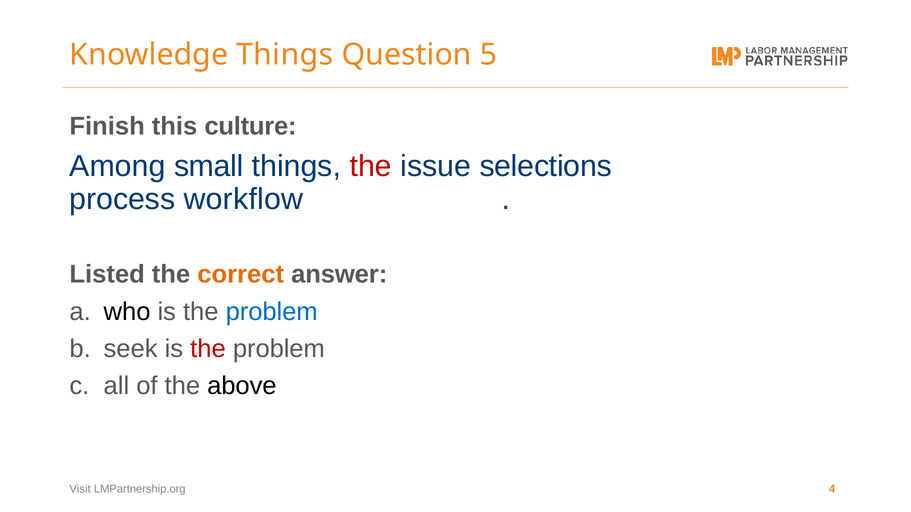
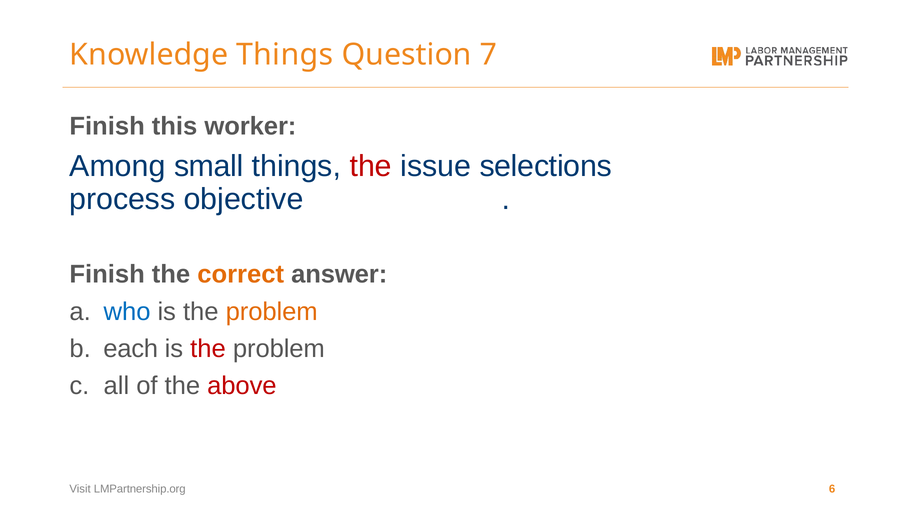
5: 5 -> 7 (488, 55)
culture: culture -> worker (250, 126)
workflow: workflow -> objective (244, 199)
Listed: Listed -> Finish (107, 275)
who colour: black -> blue (127, 312)
problem colour: blue -> orange (272, 312)
seek: seek -> each (131, 349)
above colour: black -> red (242, 386)
4: 4 -> 6 (832, 489)
